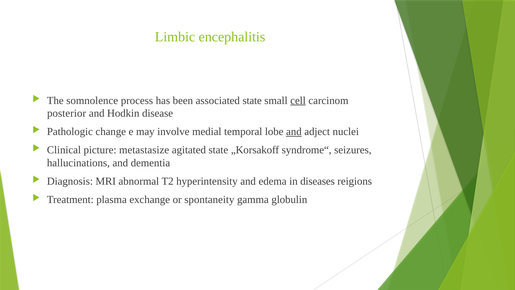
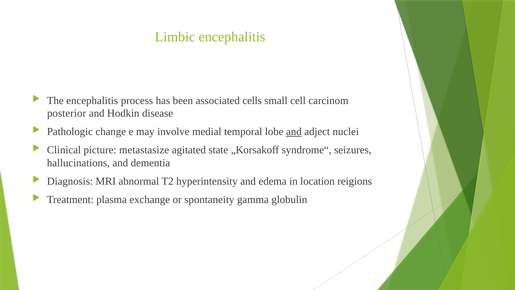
The somnolence: somnolence -> encephalitis (92, 100)
associated state: state -> cells (252, 100)
cell underline: present -> none (298, 100)
diseases: diseases -> location (318, 181)
